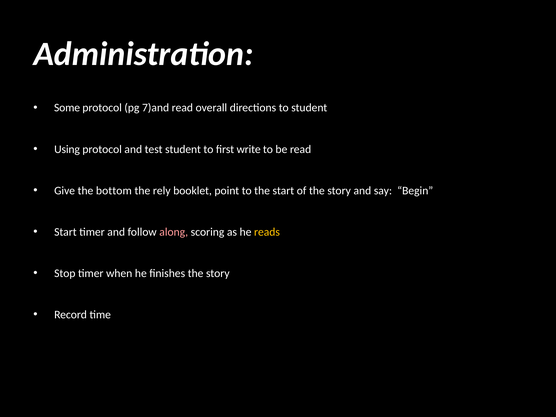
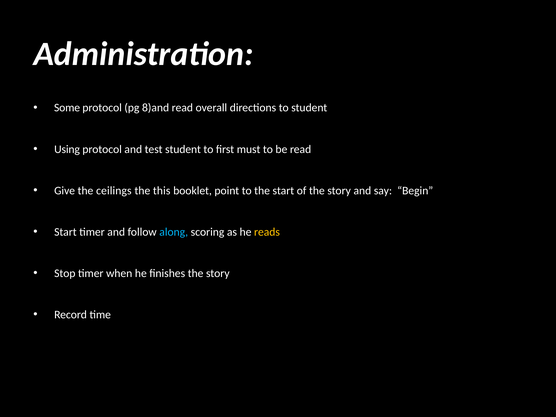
7)and: 7)and -> 8)and (156, 108)
write: write -> must (249, 149)
bottom: bottom -> ceilings (114, 191)
rely: rely -> this (162, 191)
along colour: pink -> light blue (174, 232)
